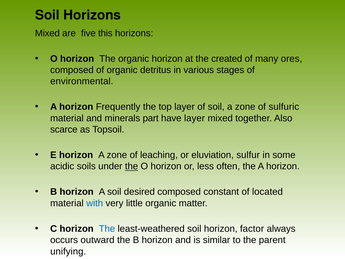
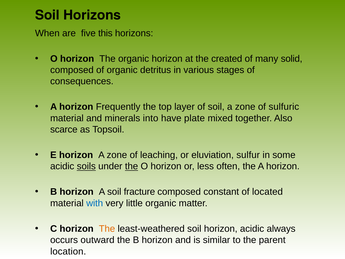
Mixed: Mixed -> When (47, 33)
ores: ores -> solid (292, 59)
environmental: environmental -> consequences (82, 81)
part: part -> into (151, 118)
have layer: layer -> plate (195, 118)
soils underline: none -> present (86, 166)
desired: desired -> fracture (139, 192)
The colour: blue -> orange (107, 229)
horizon factor: factor -> acidic (252, 229)
unifying: unifying -> location (68, 251)
